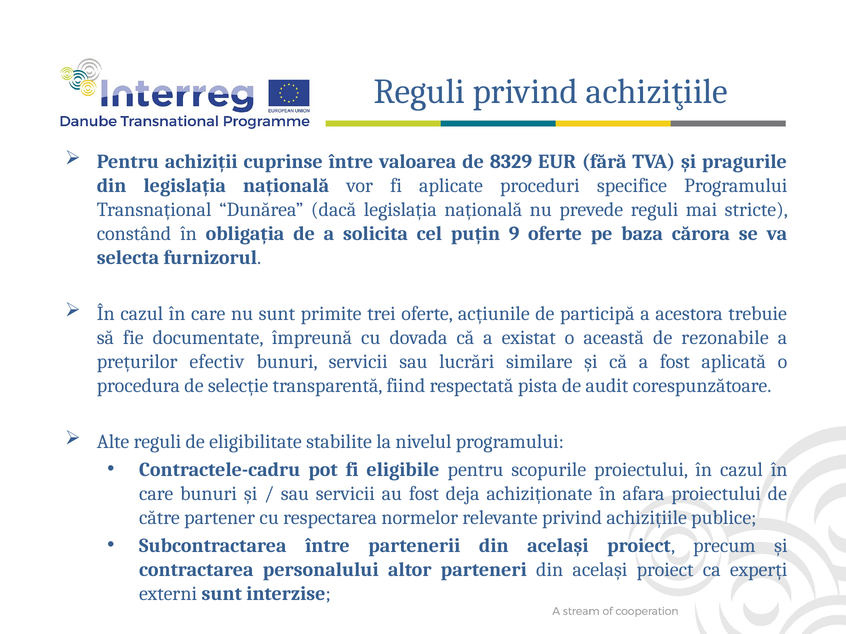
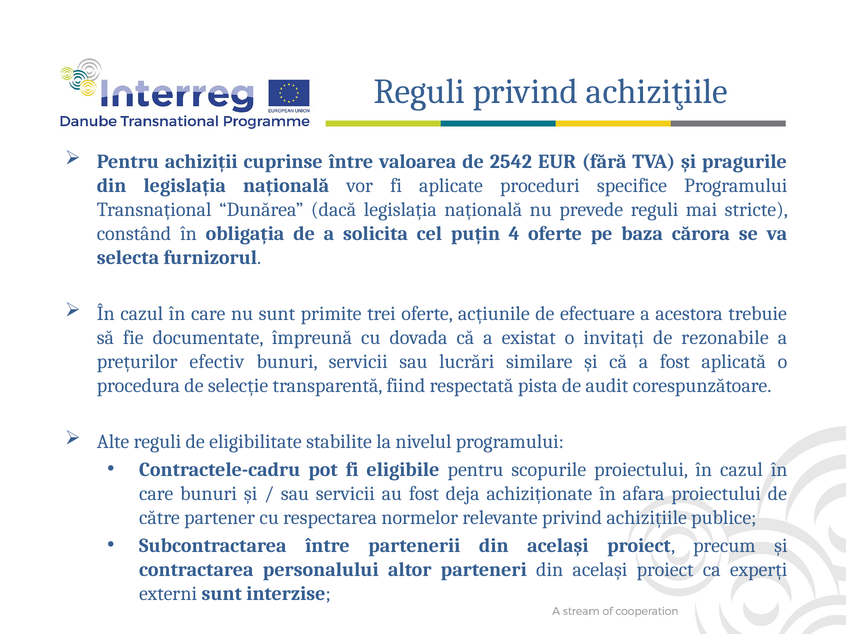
8329: 8329 -> 2542 (511, 162)
9: 9 -> 4 (514, 234)
participă: participă -> efectuare (597, 314)
această: această -> invitați (614, 338)
